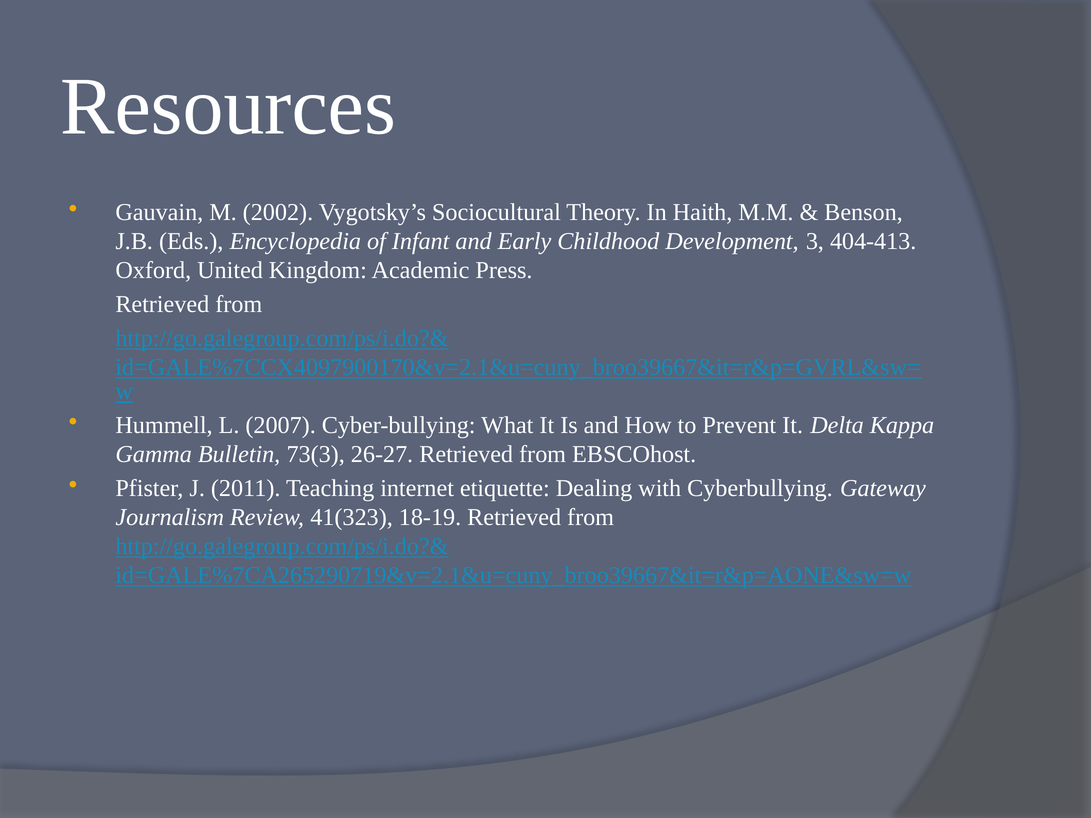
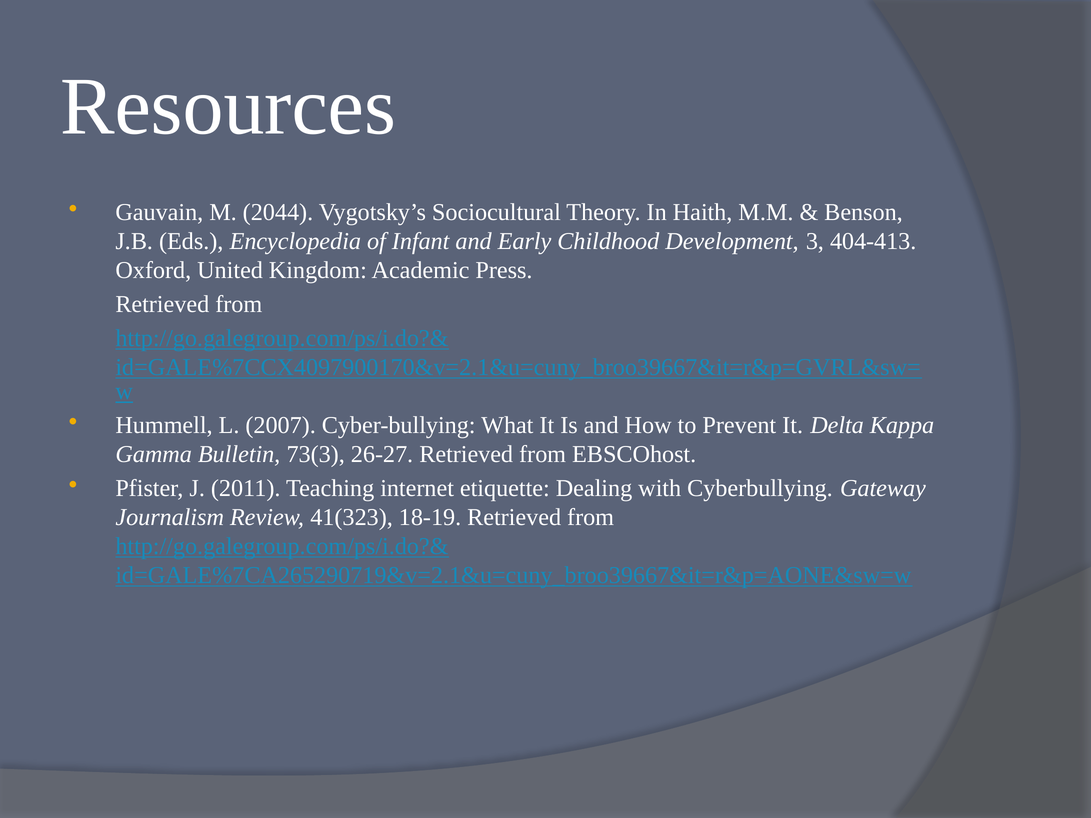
2002: 2002 -> 2044 (278, 212)
